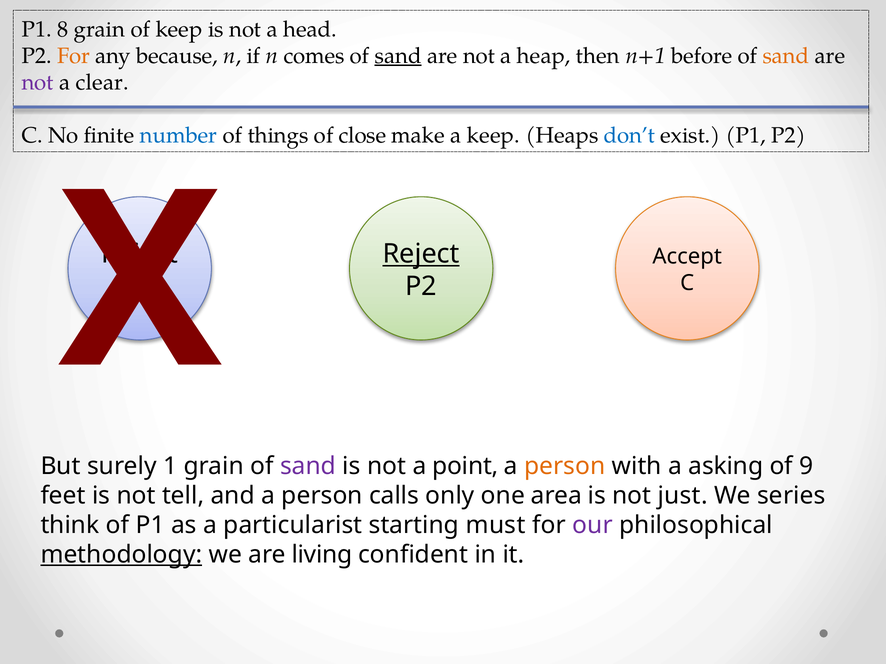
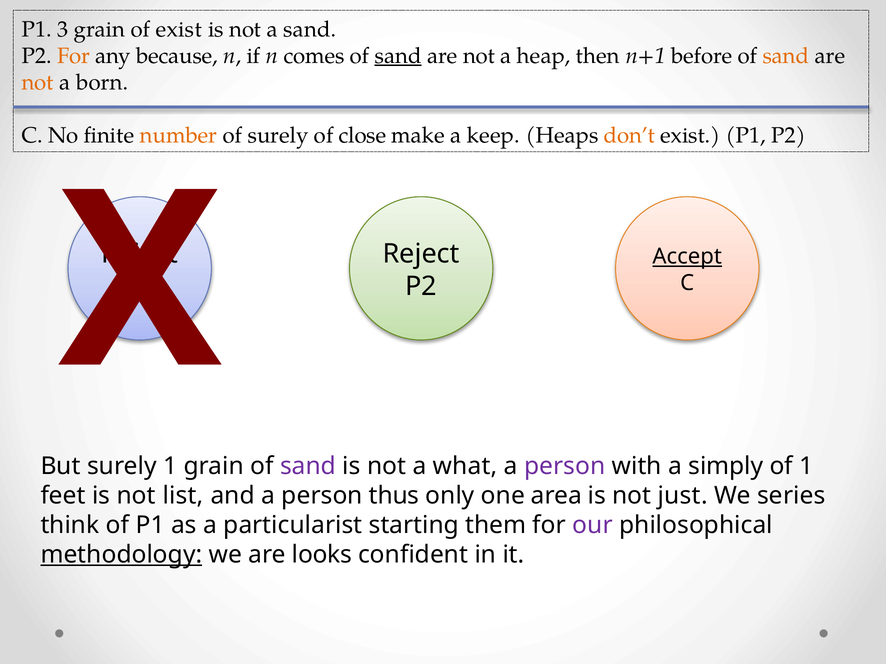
8: 8 -> 3 (63, 29)
of keep: keep -> exist (179, 29)
a head: head -> sand (310, 29)
not colour: purple -> orange (38, 82)
clear: clear -> born (102, 82)
number colour: blue -> orange (178, 136)
of things: things -> surely (278, 136)
don’t colour: blue -> orange (629, 136)
Reject underline: present -> none (421, 254)
Accept underline: none -> present (687, 257)
point: point -> what (465, 466)
person colour: orange -> purple (565, 466)
asking: asking -> simply (726, 466)
of 9: 9 -> 1 (806, 466)
tell: tell -> list (183, 496)
calls: calls -> thus (394, 496)
must: must -> them (496, 525)
living: living -> looks (322, 555)
